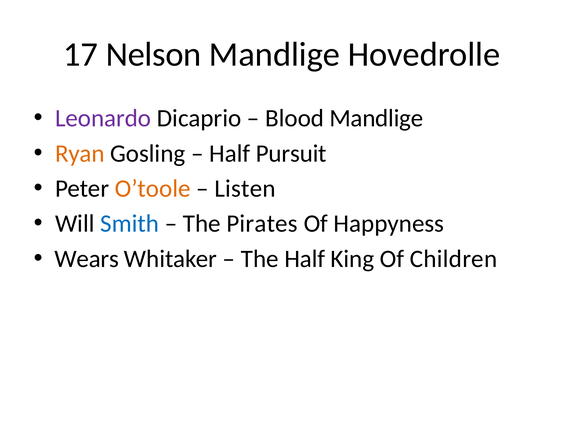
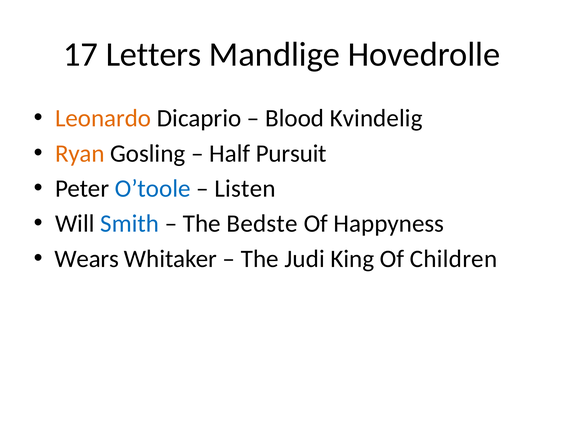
Nelson: Nelson -> Letters (154, 55)
Leonardo colour: purple -> orange (103, 118)
Blood Mandlige: Mandlige -> Kvindelig (376, 118)
O’toole colour: orange -> blue (153, 189)
Pirates: Pirates -> Bedste (262, 224)
The Half: Half -> Judi (305, 259)
